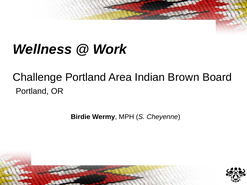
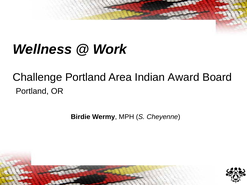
Brown: Brown -> Award (184, 77)
